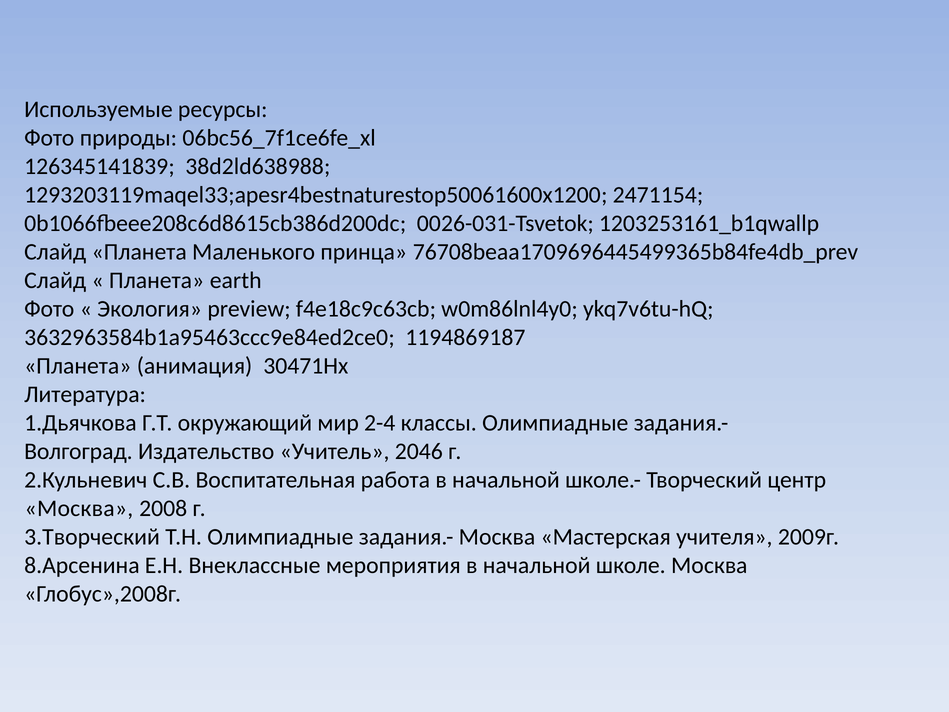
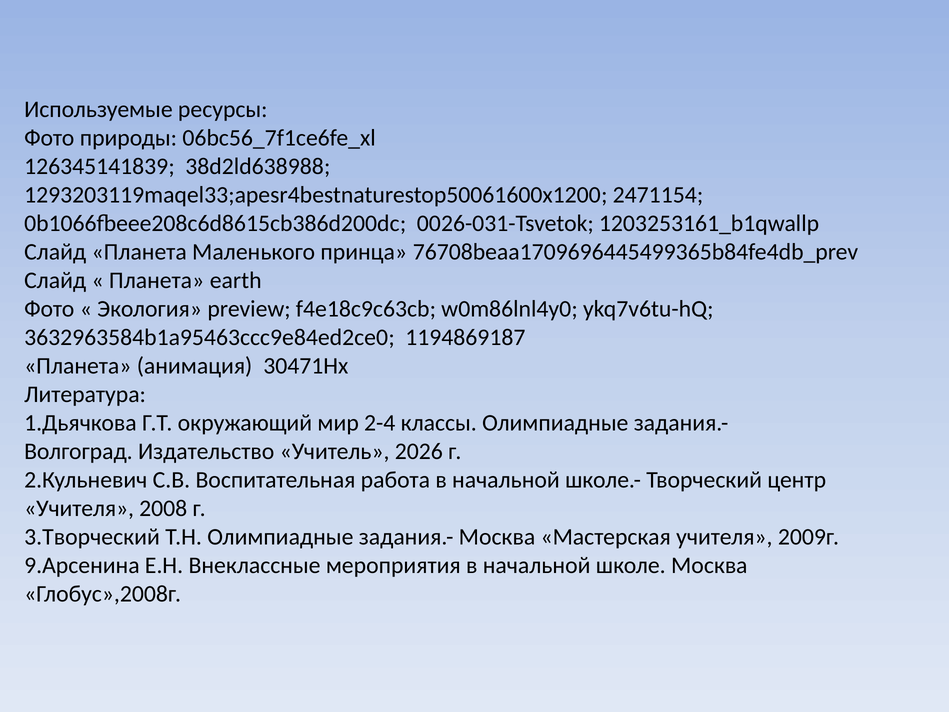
2046: 2046 -> 2026 (419, 451)
Москва: Москва -> Учителя (79, 508)
8.Арсенина: 8.Арсенина -> 9.Арсенина (82, 565)
